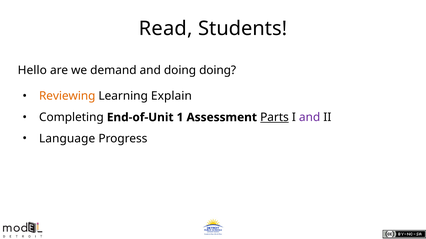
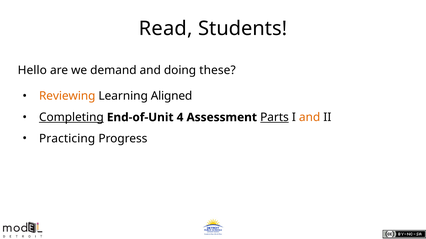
doing doing: doing -> these (218, 70)
Explain: Explain -> Aligned (172, 96)
Completing underline: none -> present (71, 118)
1: 1 -> 4 (180, 118)
and colour: purple -> orange (310, 118)
Language: Language -> Practicing (67, 139)
